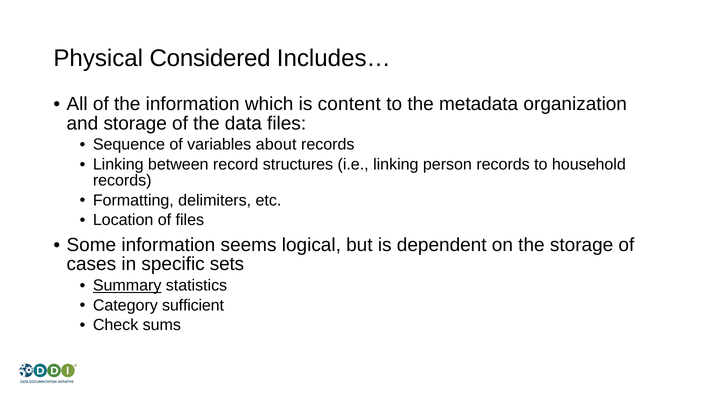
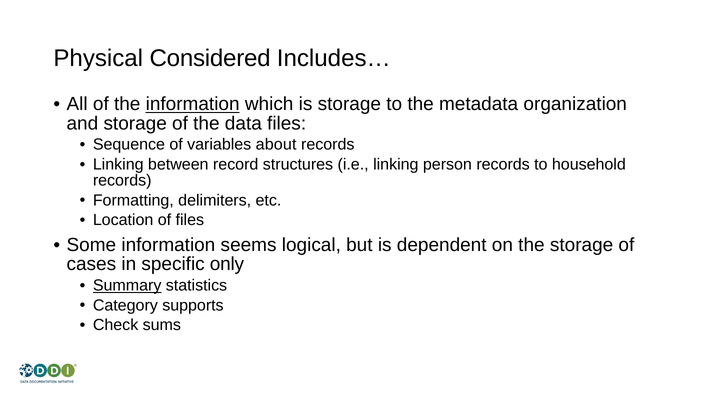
information underline: none -> present (193, 104)
is content: content -> storage (349, 104)
sets: sets -> only (227, 264)
sufficient: sufficient -> supports (193, 305)
